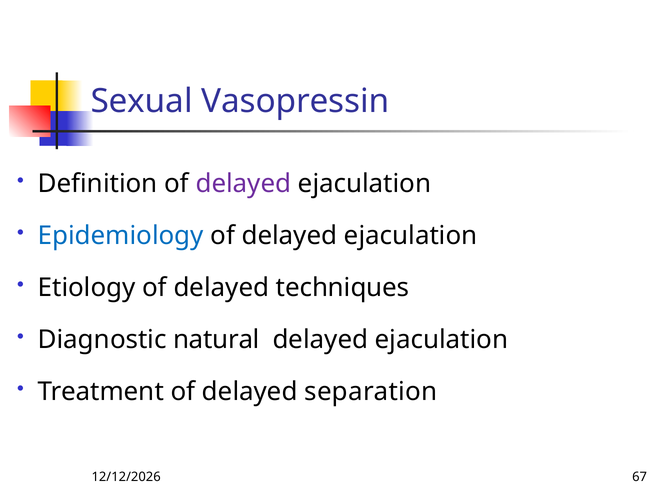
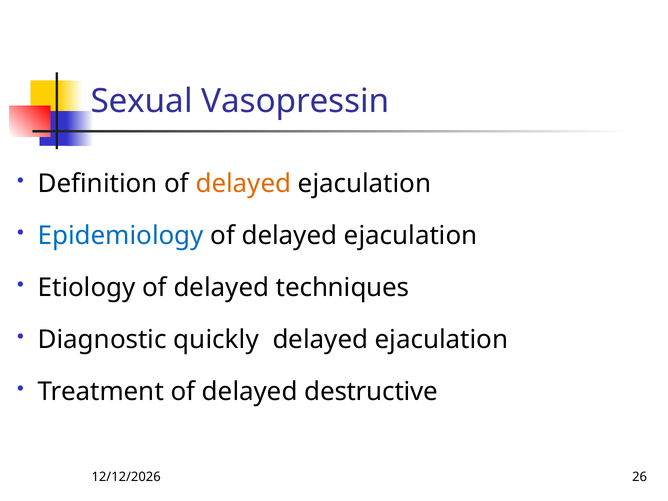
delayed colour: purple -> orange (243, 184)
natural: natural -> quickly (216, 340)
separation: separation -> destructive (371, 392)
67: 67 -> 26 (640, 477)
